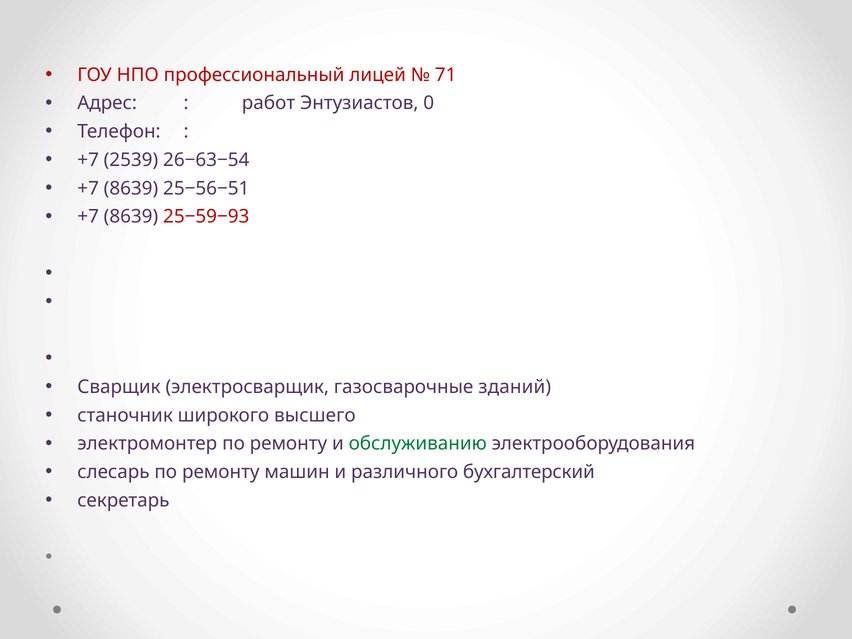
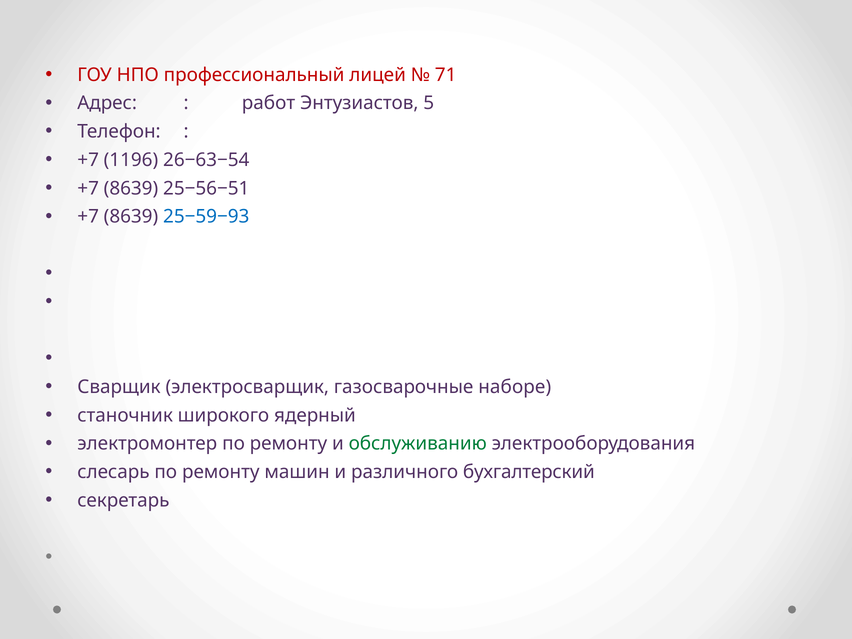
0: 0 -> 5 (429, 103)
2539: 2539 -> 1196 (131, 160)
25−59−93 colour: red -> blue (206, 217)
зданий: зданий -> наборе (515, 387)
высшего: высшего -> ядерный (315, 415)
